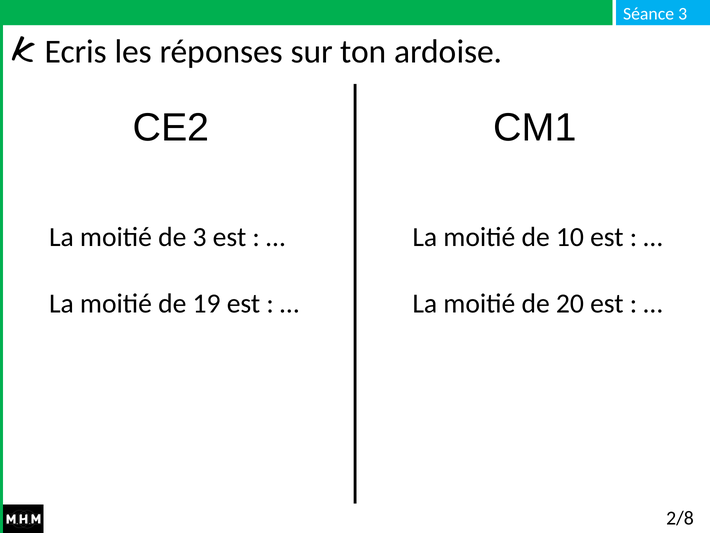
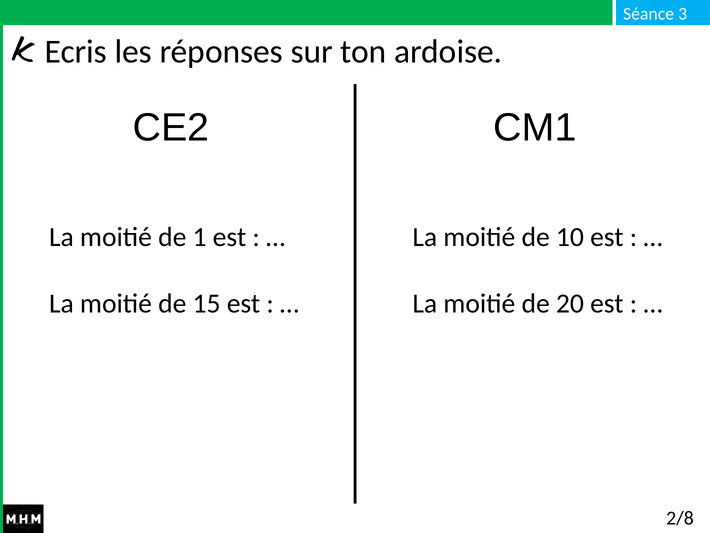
de 3: 3 -> 1 (200, 237)
19: 19 -> 15 (207, 303)
